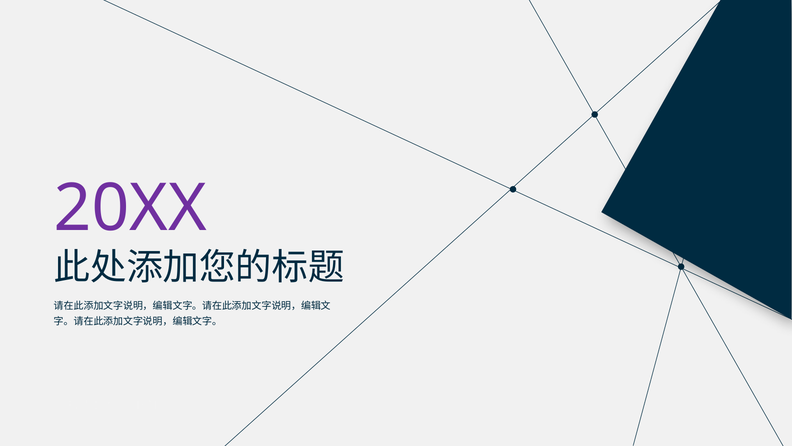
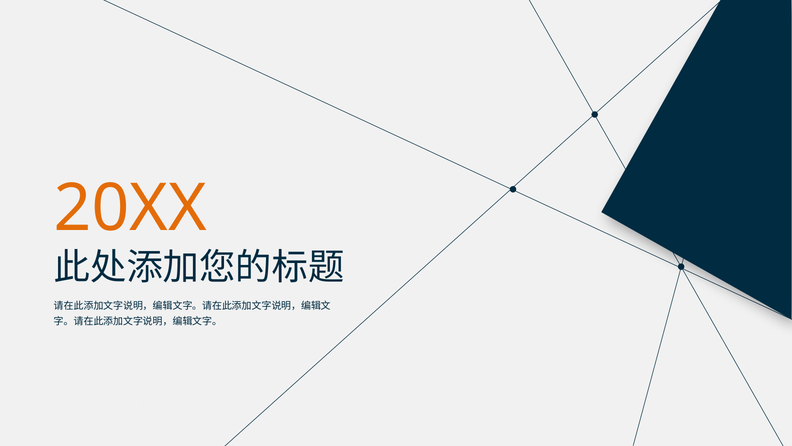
20XX colour: purple -> orange (130, 208)
